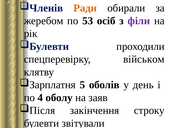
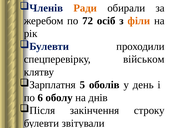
53: 53 -> 72 (88, 21)
філи colour: purple -> orange (139, 21)
4: 4 -> 6 (40, 98)
заяв: заяв -> днів (98, 98)
